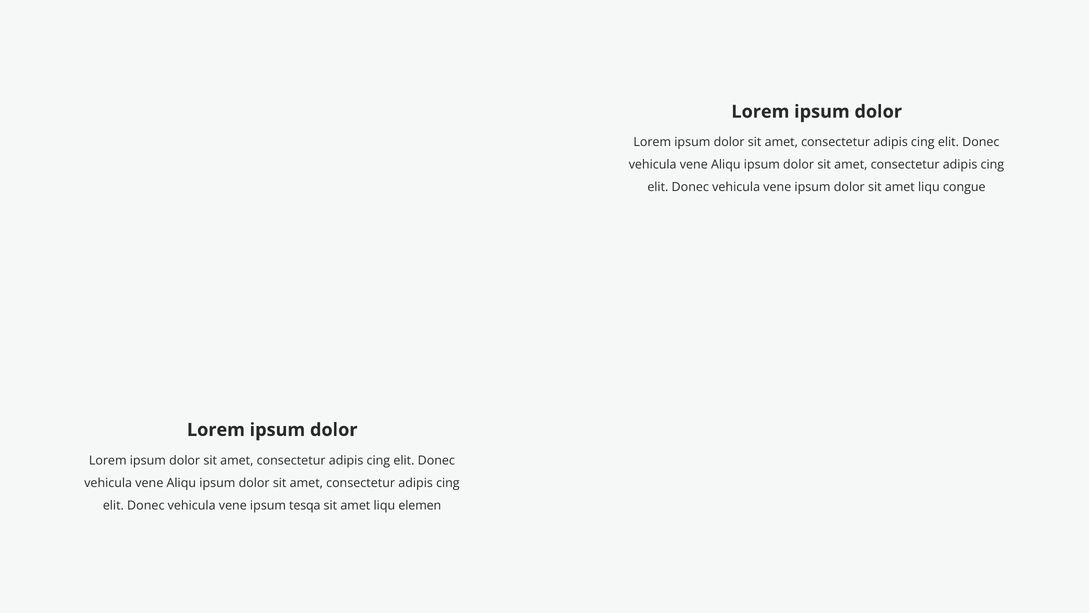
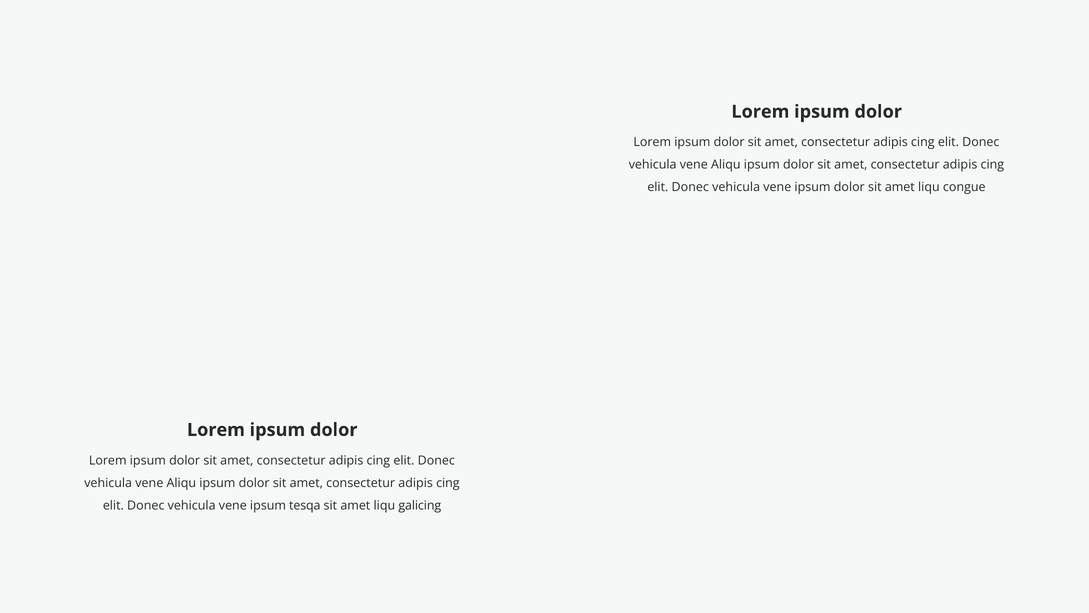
elemen: elemen -> galicing (420, 505)
